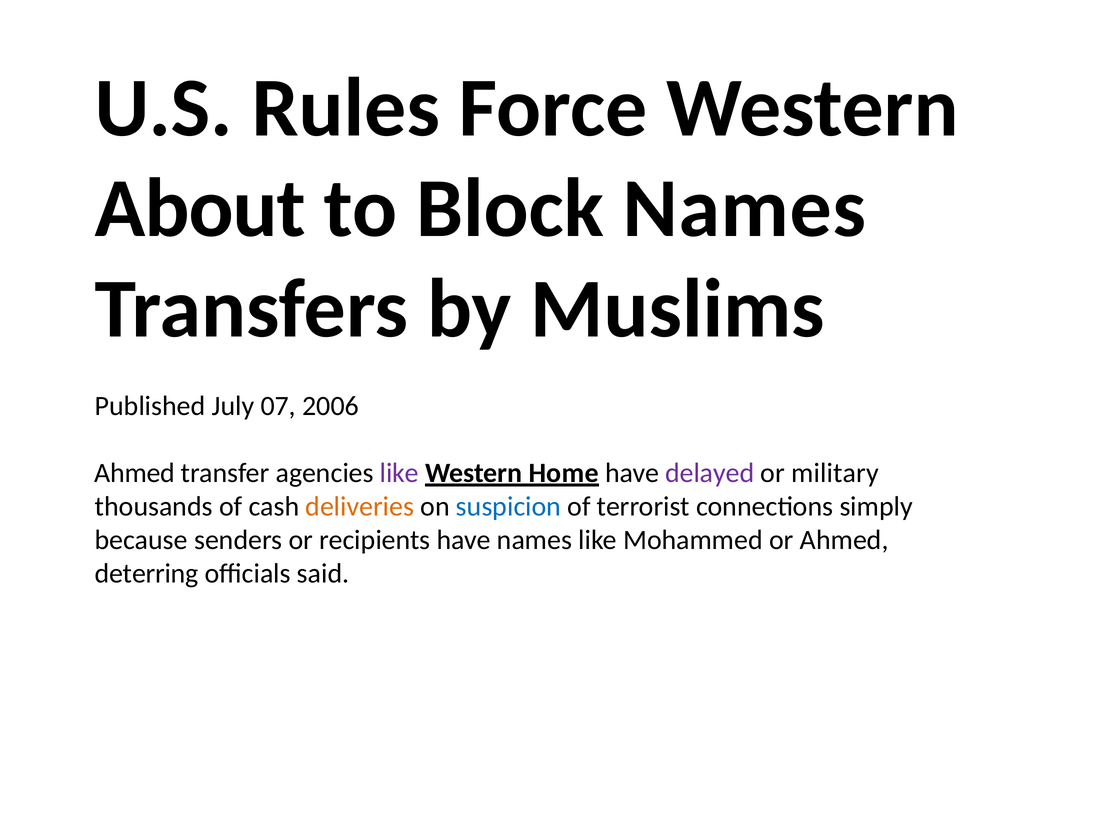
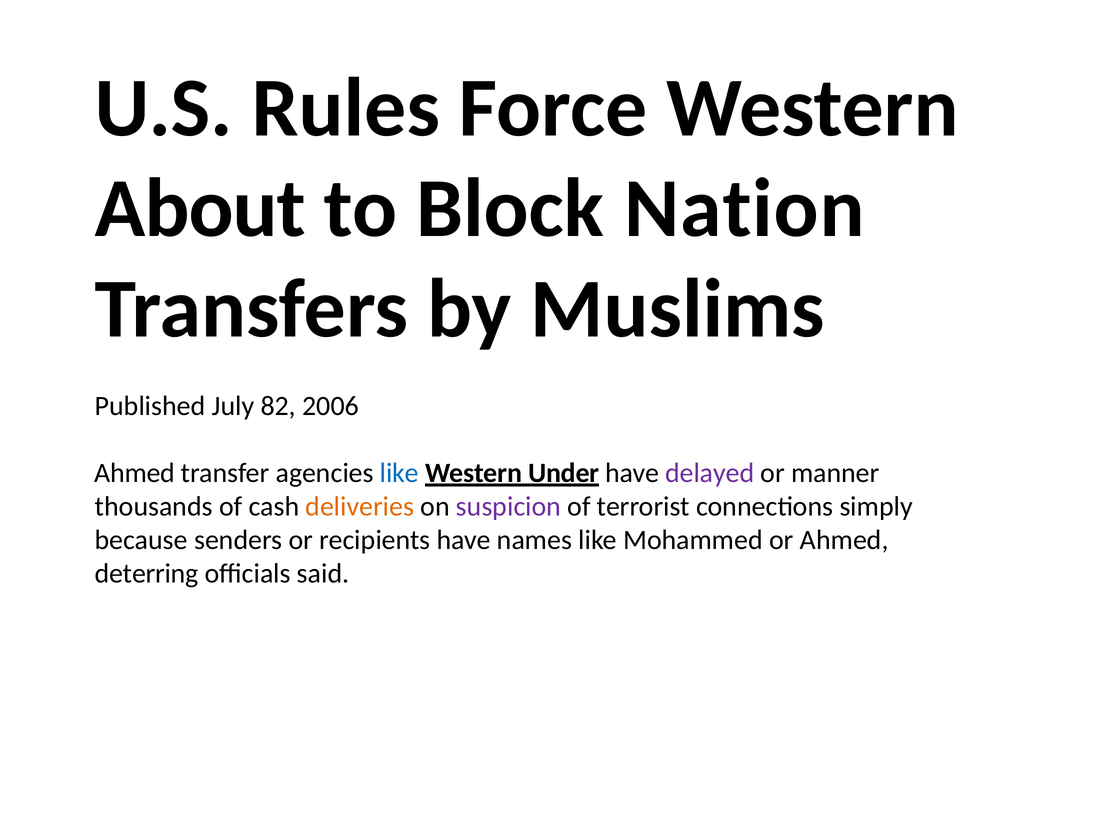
Block Names: Names -> Nation (745, 209)
07: 07 -> 82 (278, 406)
like colour: purple -> blue (399, 473)
Home: Home -> Under (564, 473)
military: military -> manner (835, 473)
suspicion colour: blue -> purple (509, 507)
